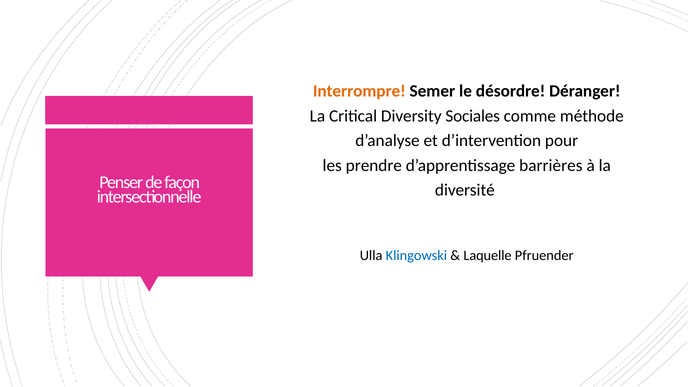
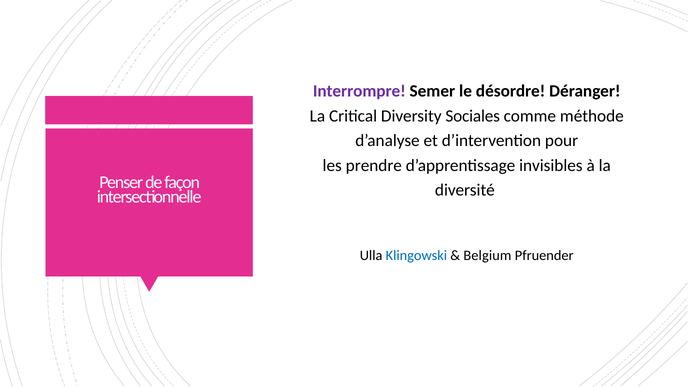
Interrompre colour: orange -> purple (359, 91)
barrières: barrières -> invisibles (551, 166)
Laquelle: Laquelle -> Belgium (487, 256)
